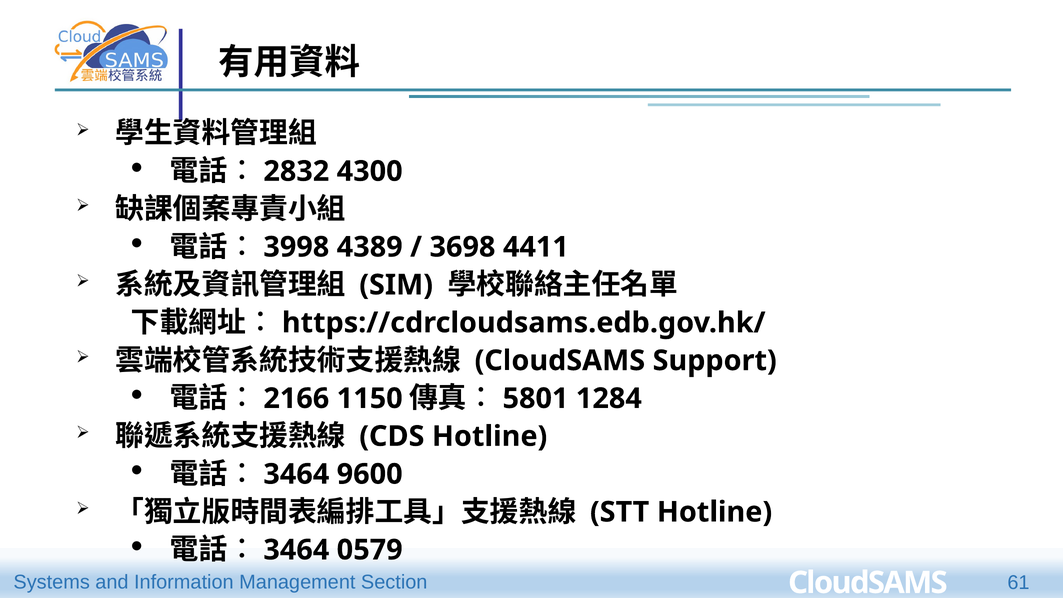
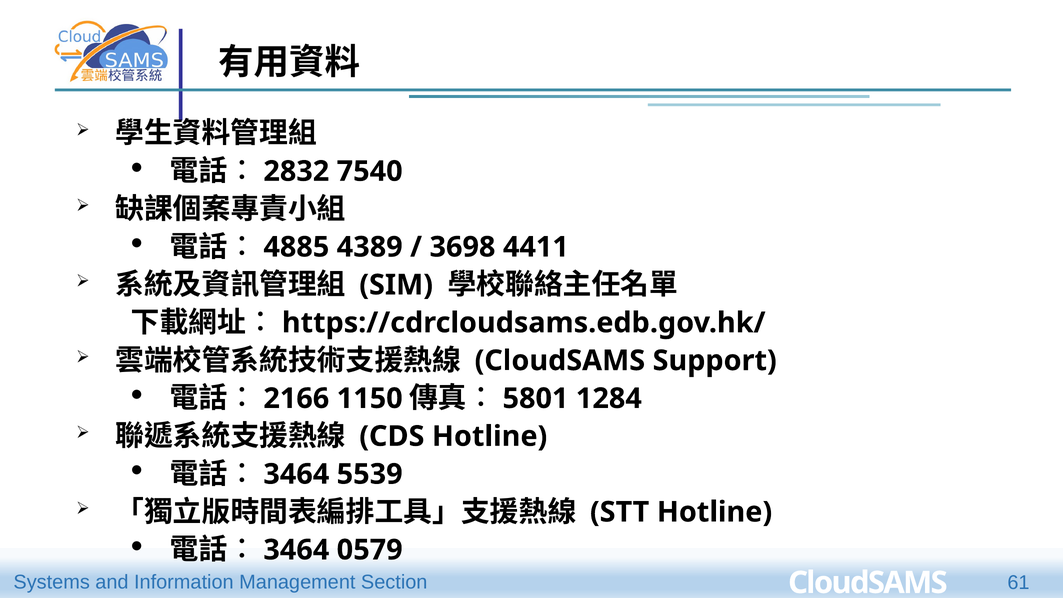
4300: 4300 -> 7540 (370, 171)
3998: 3998 -> 4885 (296, 247)
9600: 9600 -> 5539 (370, 474)
